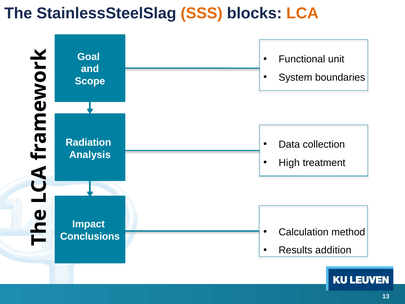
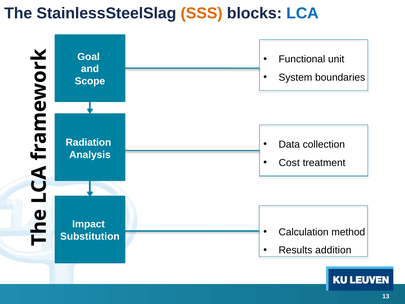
LCA colour: orange -> blue (302, 13)
High: High -> Cost (289, 163)
Conclusions: Conclusions -> Substitution (90, 236)
